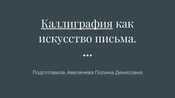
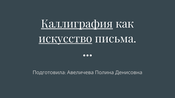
искусство underline: none -> present (65, 39)
